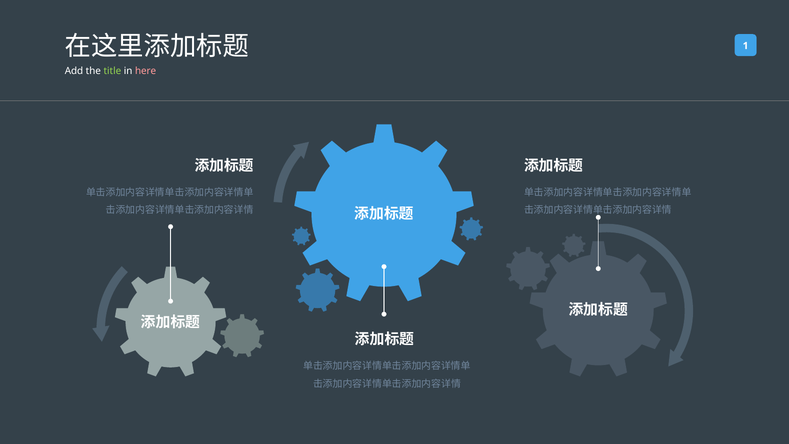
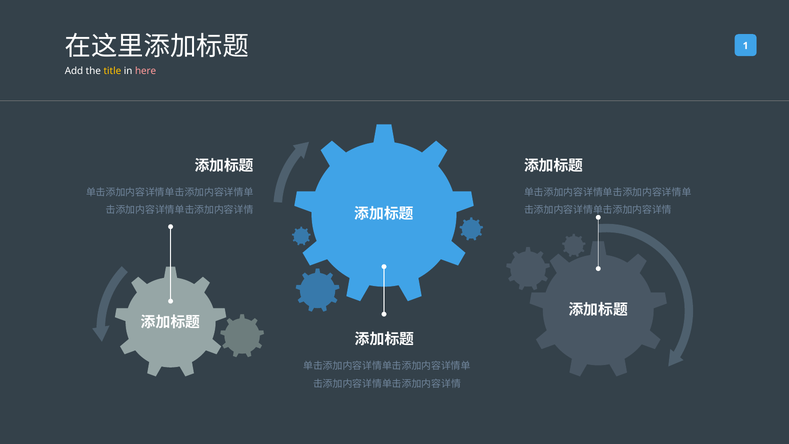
title colour: light green -> yellow (112, 71)
